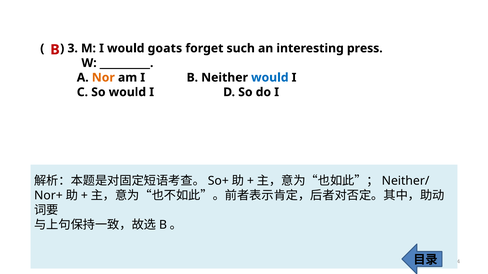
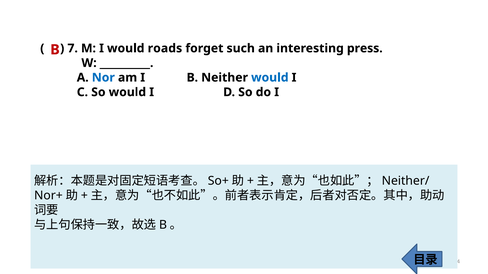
3: 3 -> 7 (73, 48)
goats: goats -> roads (165, 48)
Nor colour: orange -> blue (103, 78)
